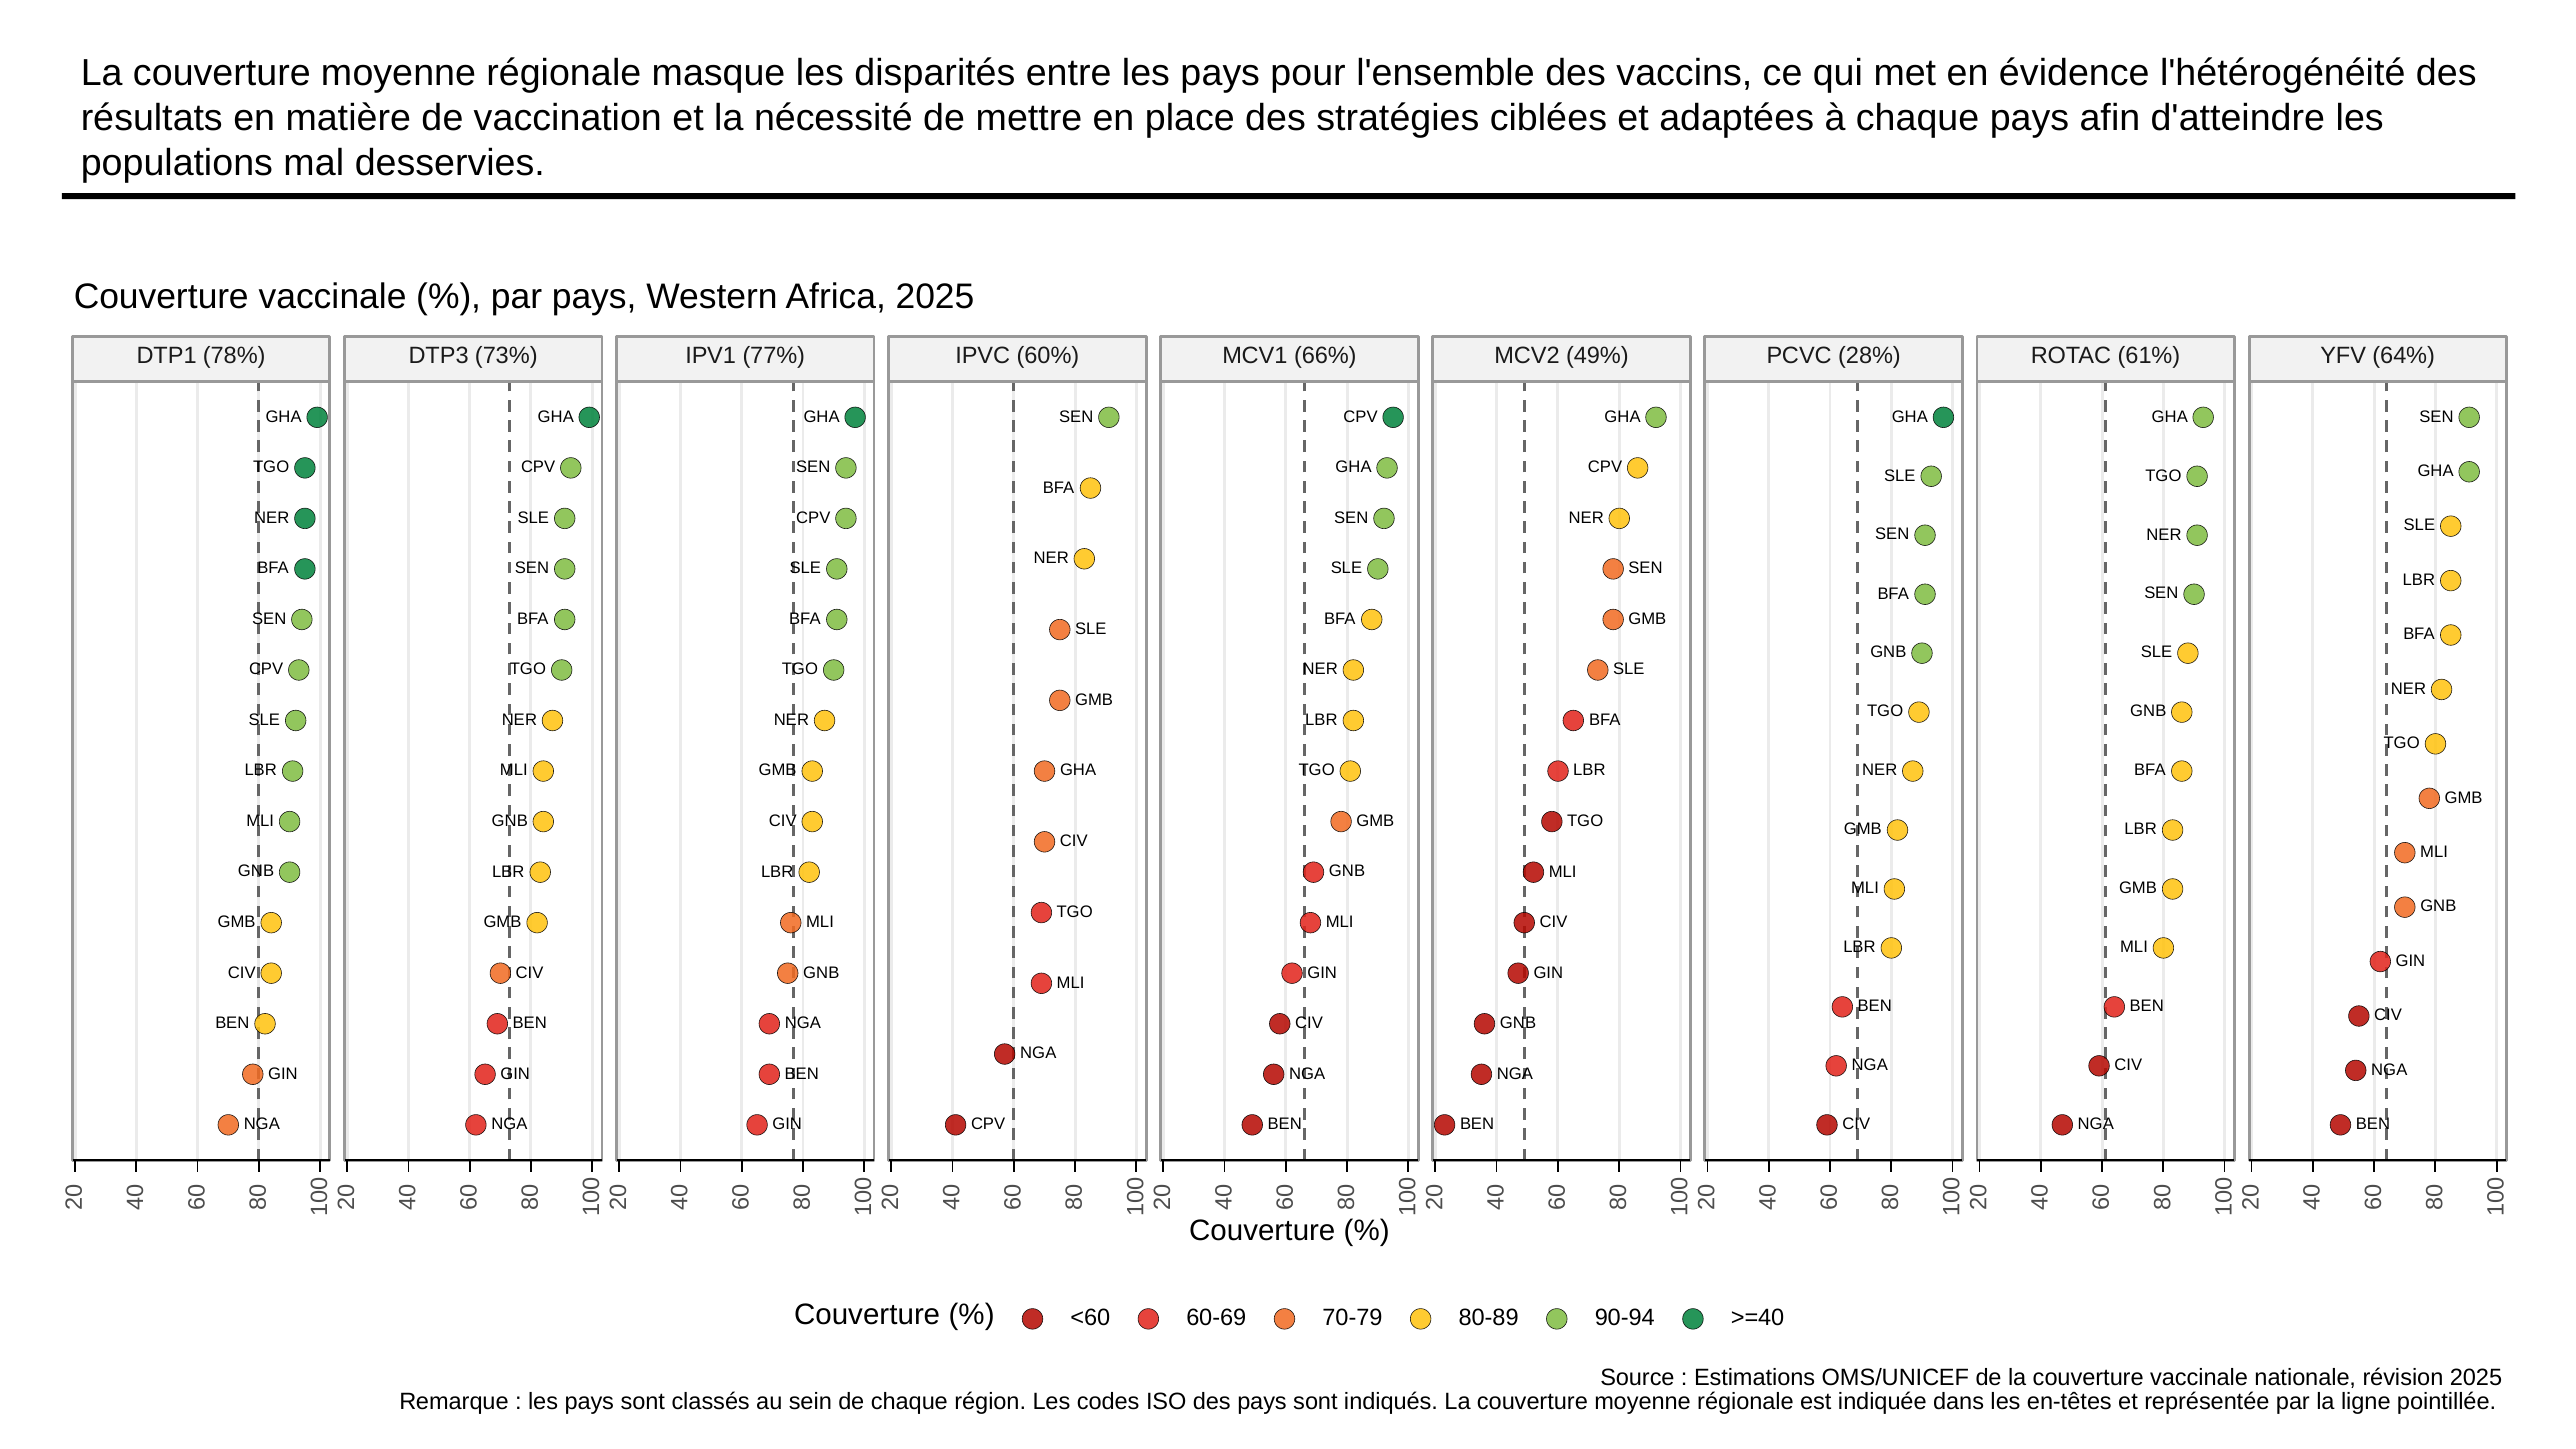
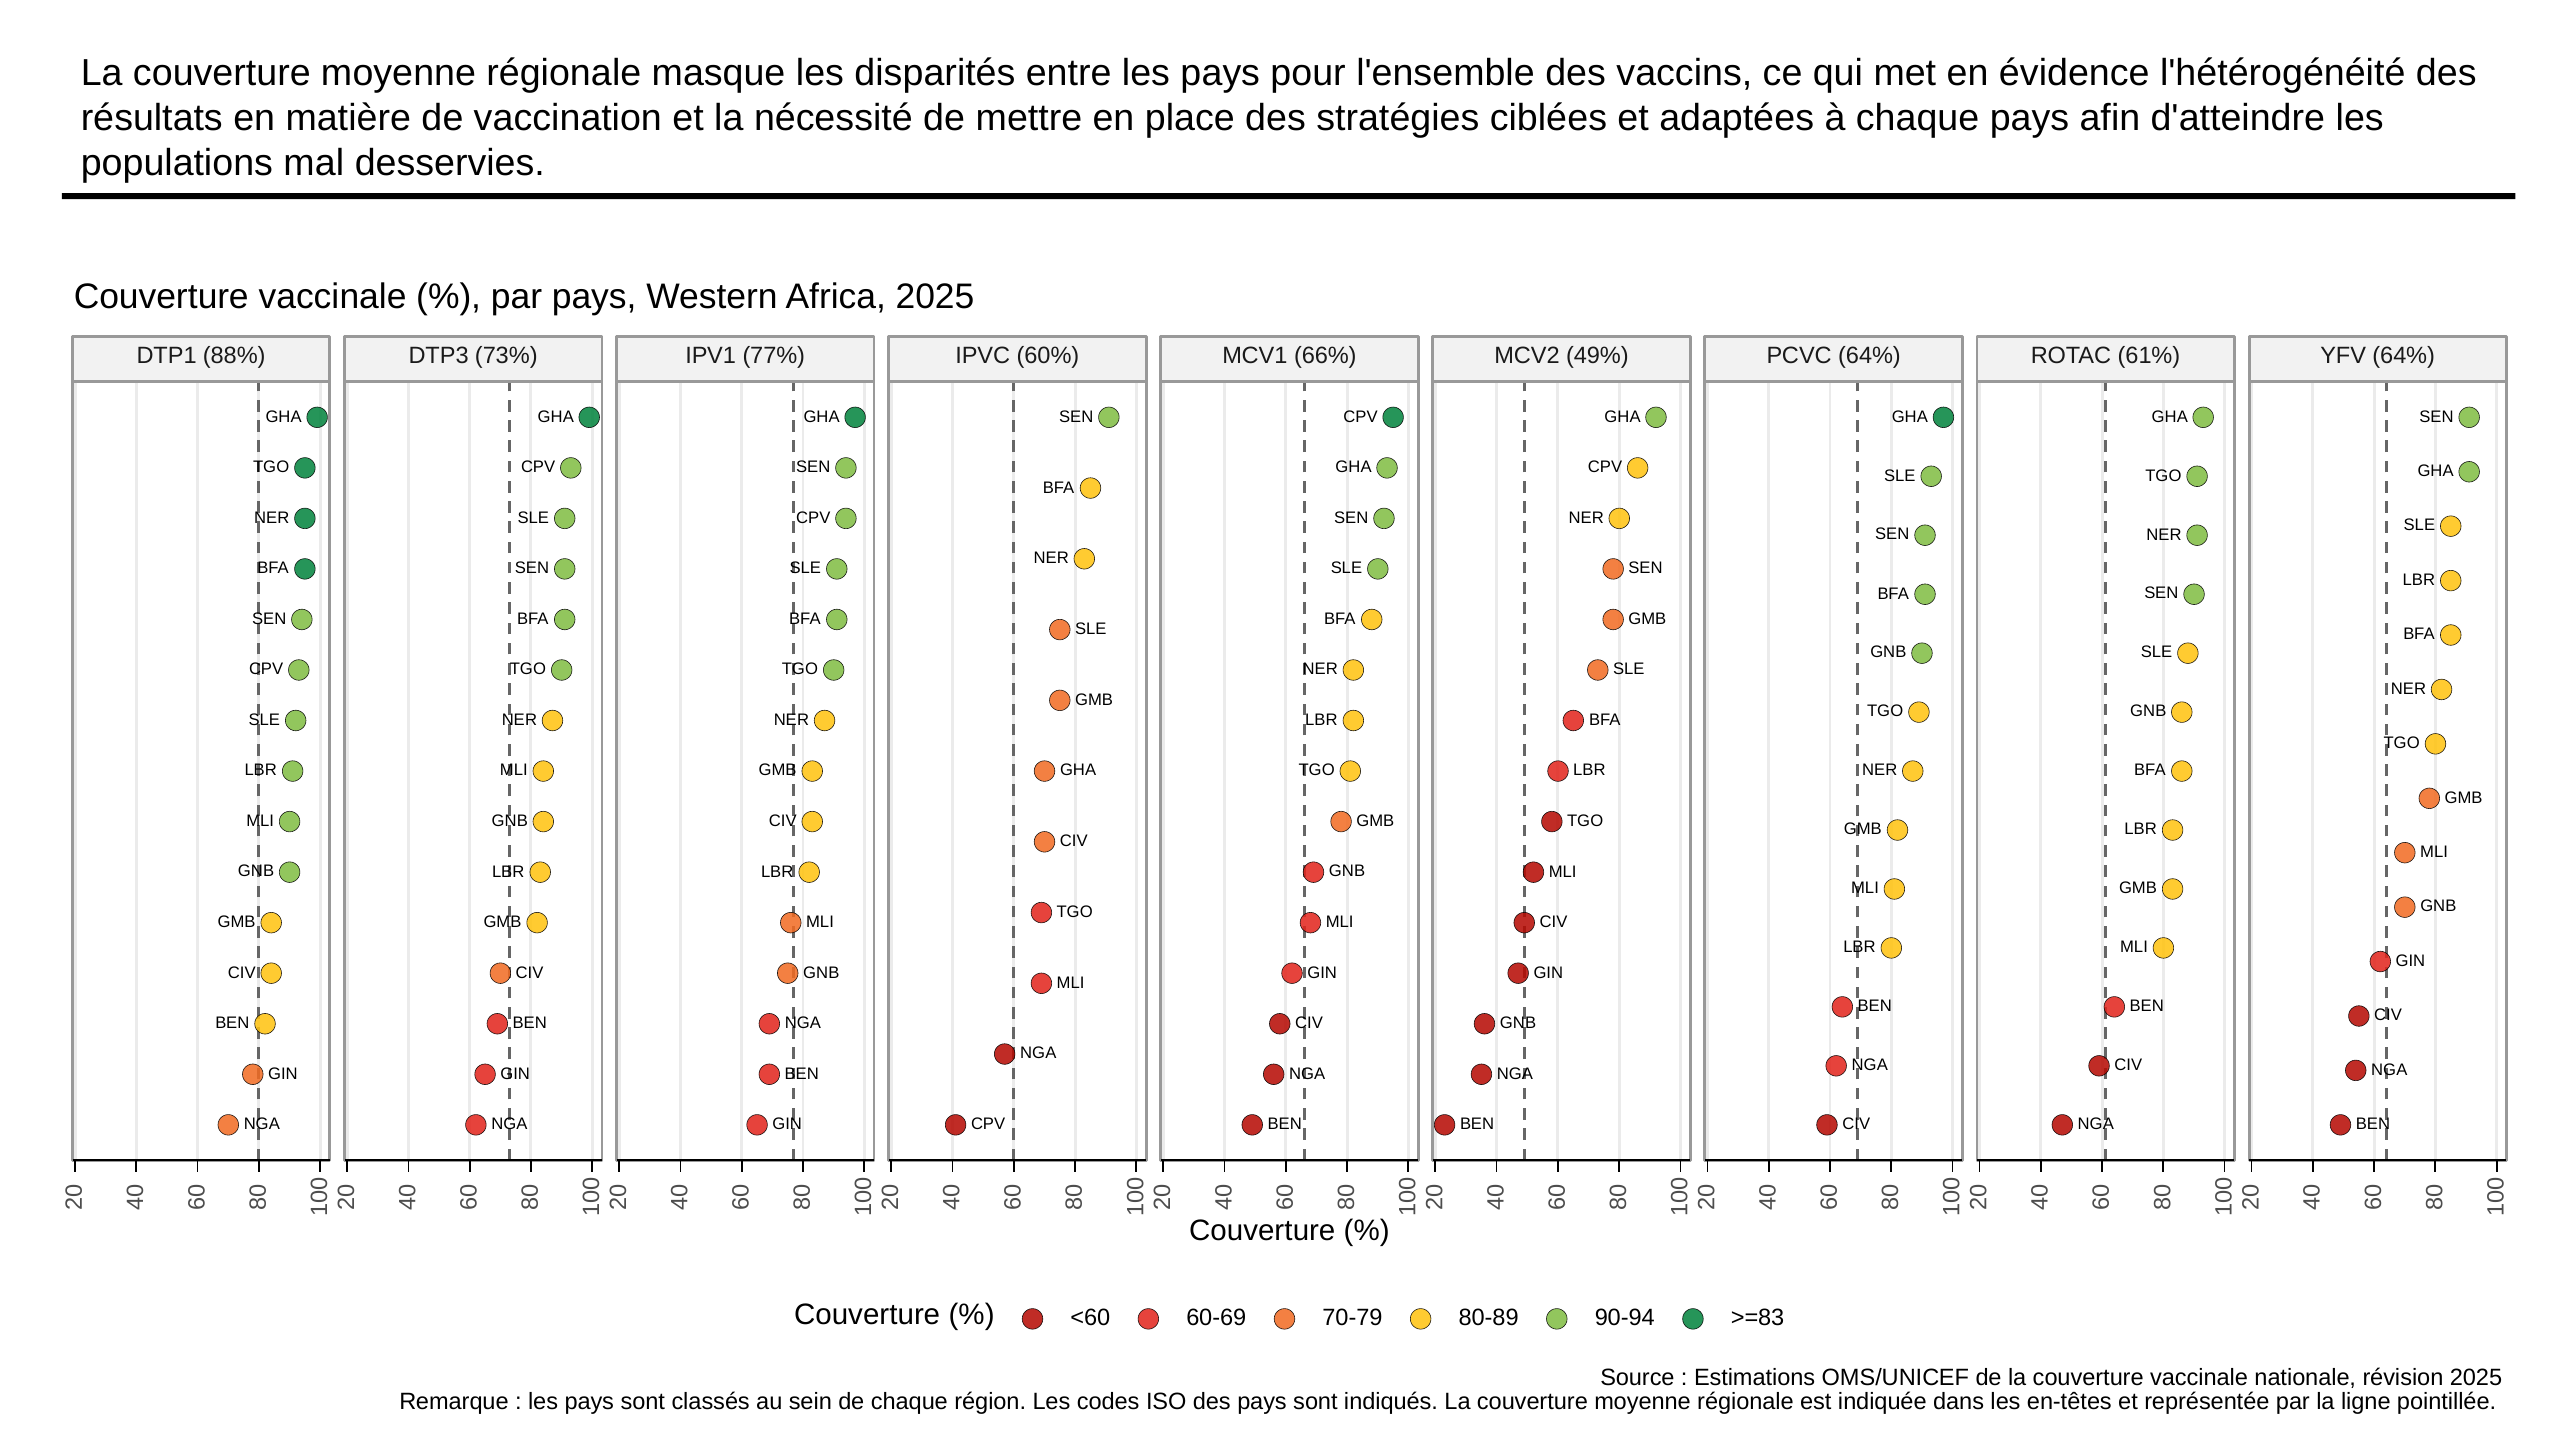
78%: 78% -> 88% (234, 356)
PCVC 28%: 28% -> 64% (1869, 356)
>=40: >=40 -> >=83 (1758, 1318)
